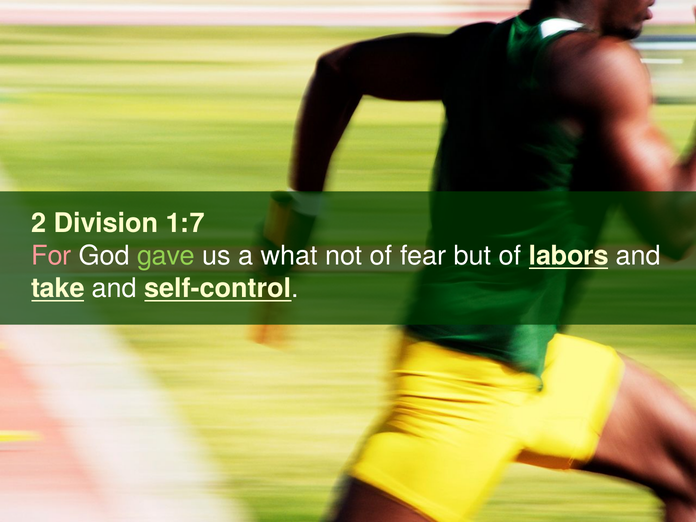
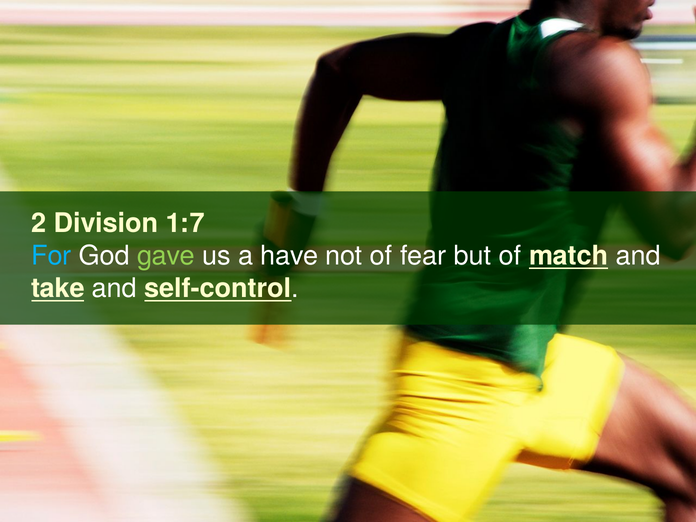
For colour: pink -> light blue (51, 256)
what: what -> have (289, 256)
labors: labors -> match (569, 256)
